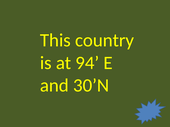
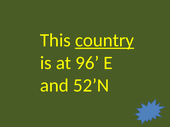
country underline: none -> present (105, 40)
94: 94 -> 96 (87, 63)
30’N: 30’N -> 52’N (91, 86)
